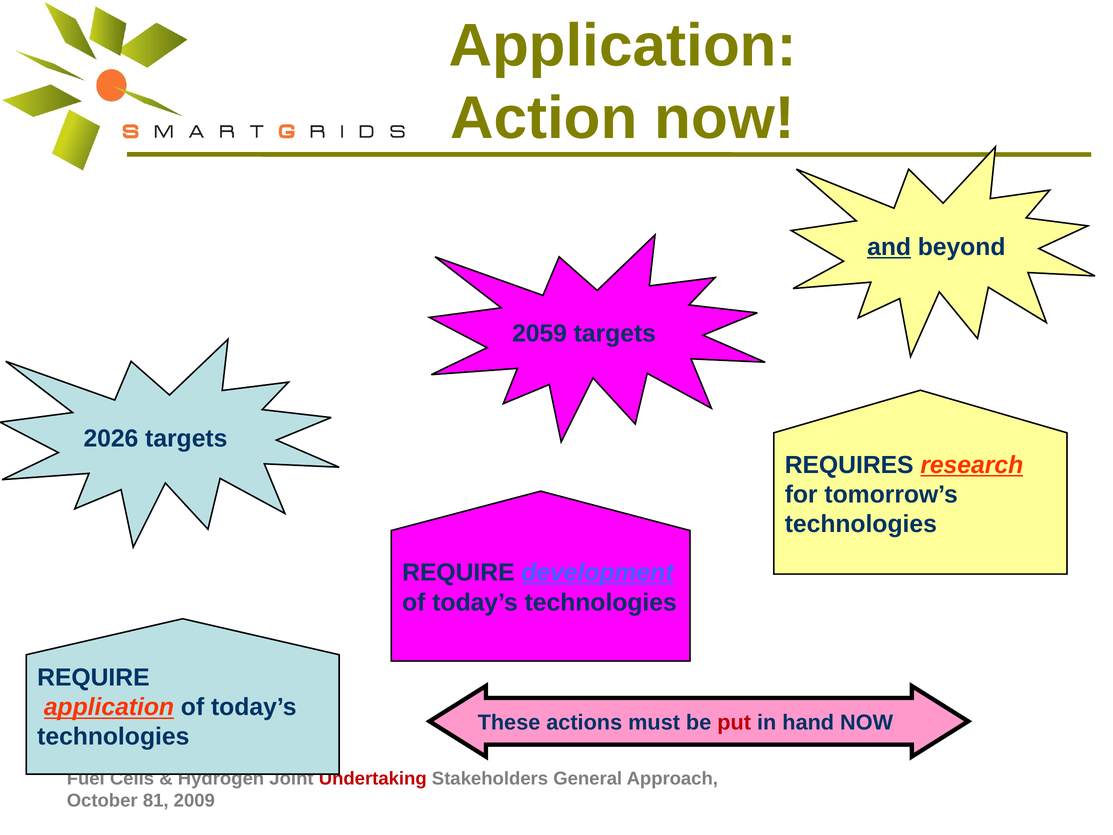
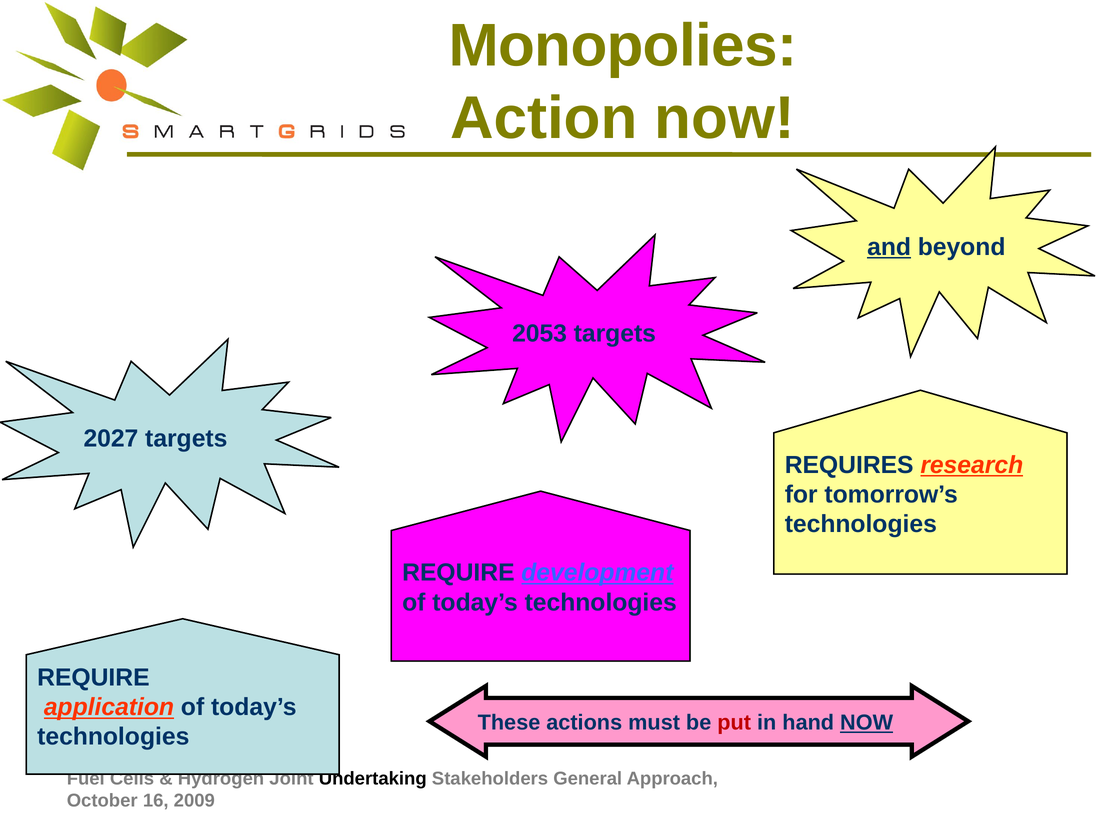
Application: Application -> Monopolies (623, 46)
2059: 2059 -> 2053 (540, 334)
2026: 2026 -> 2027 (111, 438)
NOW underline: none -> present (867, 723)
Undertaking colour: red -> black (373, 778)
81: 81 -> 16 (156, 800)
